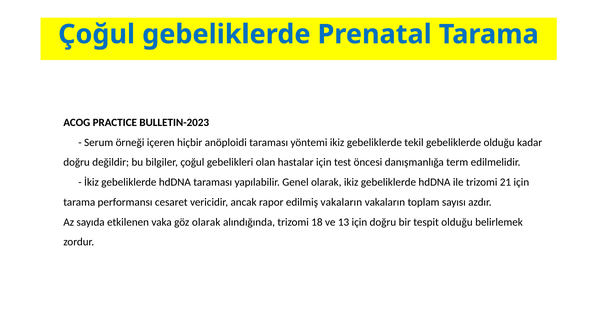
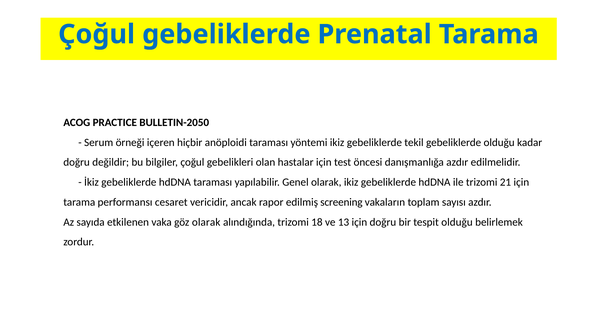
BULLETIN-2023: BULLETIN-2023 -> BULLETIN-2050 (174, 122)
danışmanlığa term: term -> azdır (457, 162)
edilmiş vakaların: vakaların -> screening (341, 202)
